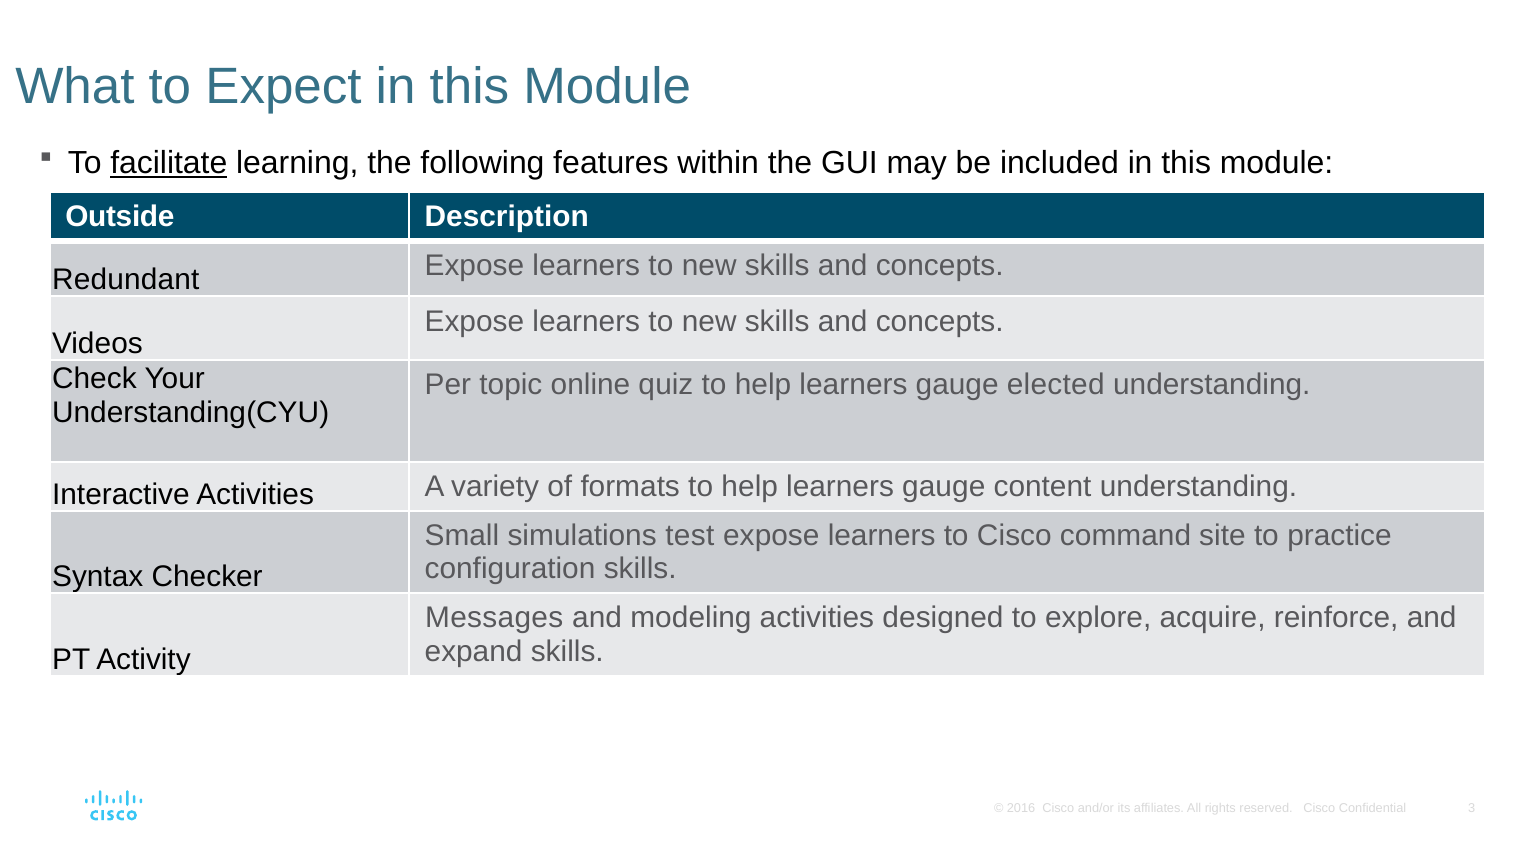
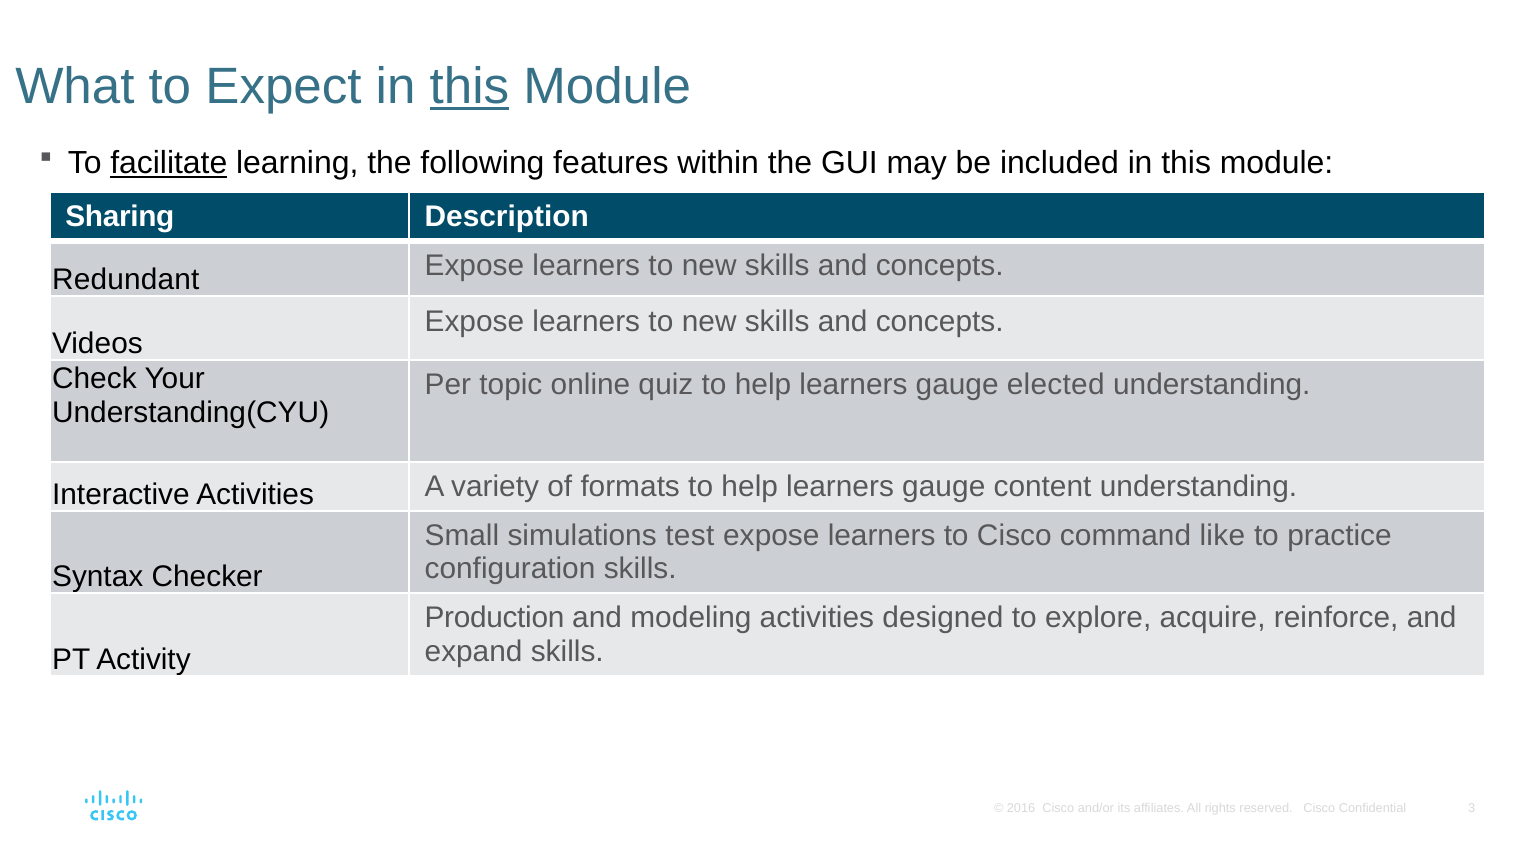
this underline: none -> present (469, 86)
Outside: Outside -> Sharing (120, 217)
site: site -> like (1222, 536)
Messages: Messages -> Production (494, 618)
